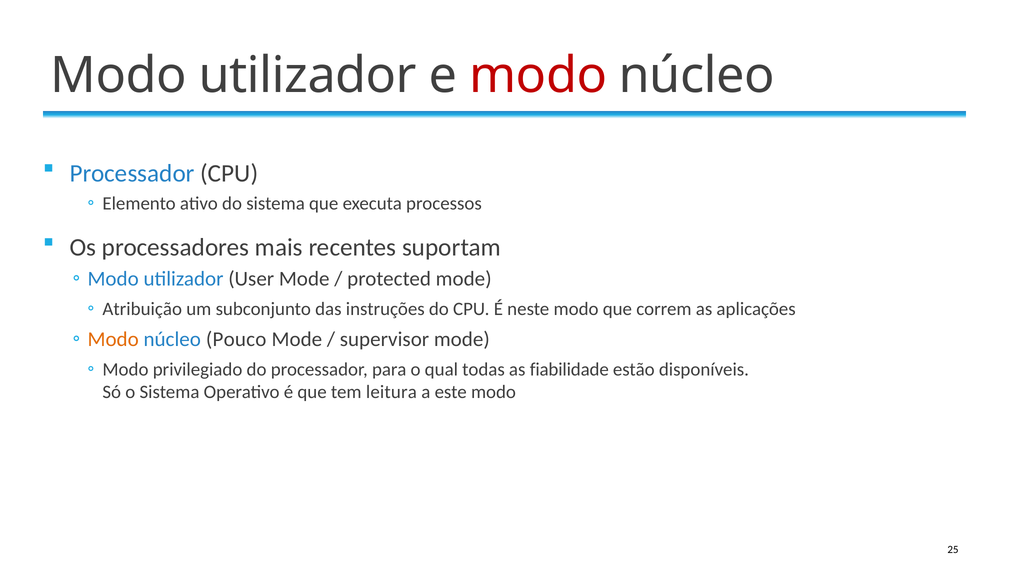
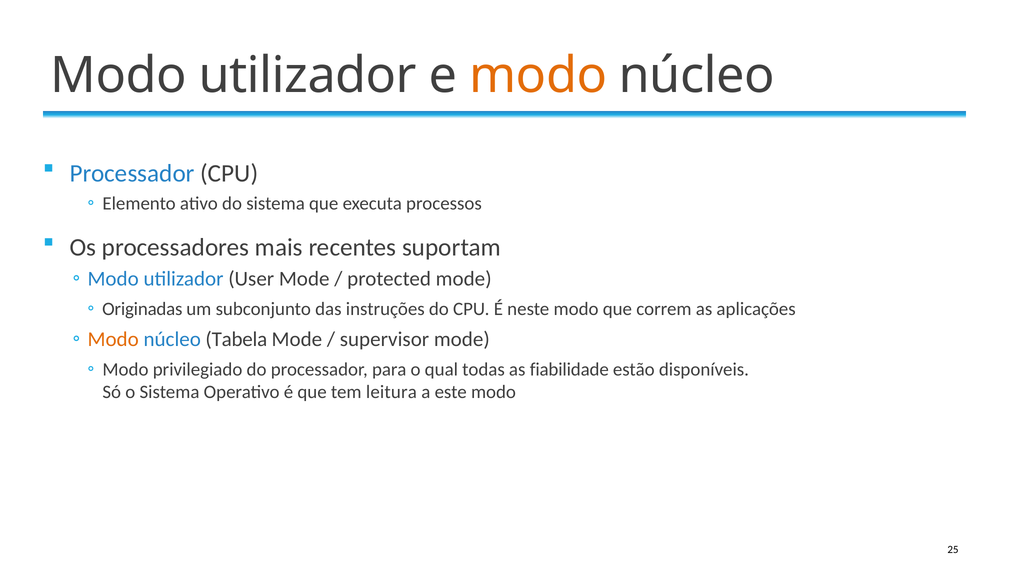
modo colour: red -> orange (538, 76)
Atribuição: Atribuição -> Originadas (142, 309)
Pouco: Pouco -> Tabela (236, 340)
